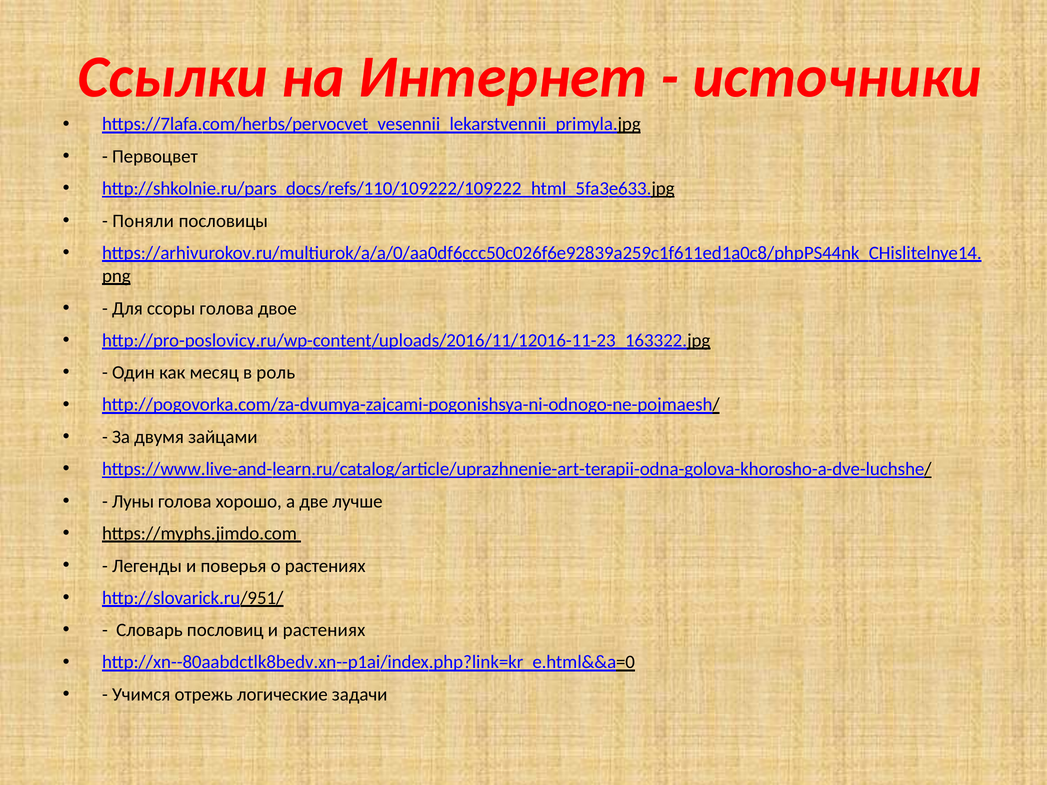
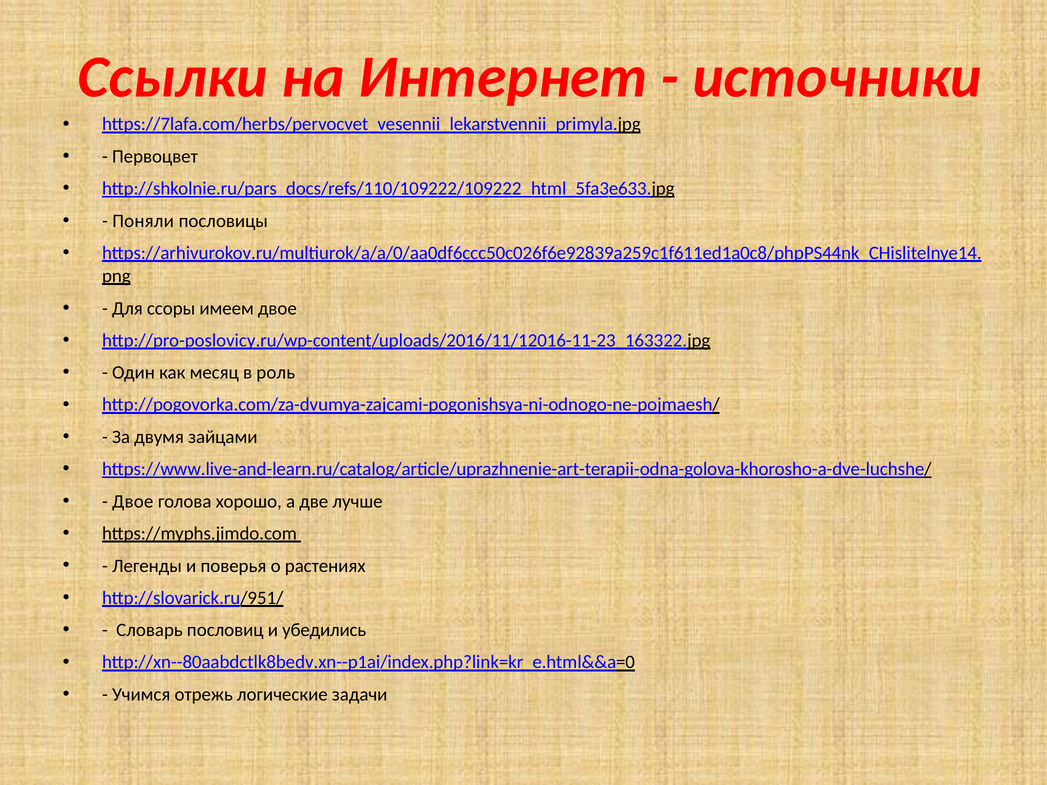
ссоры голова: голова -> имеем (227, 308)
Луны: Луны -> Двое (133, 502)
и растениях: растениях -> убедились (324, 630)
